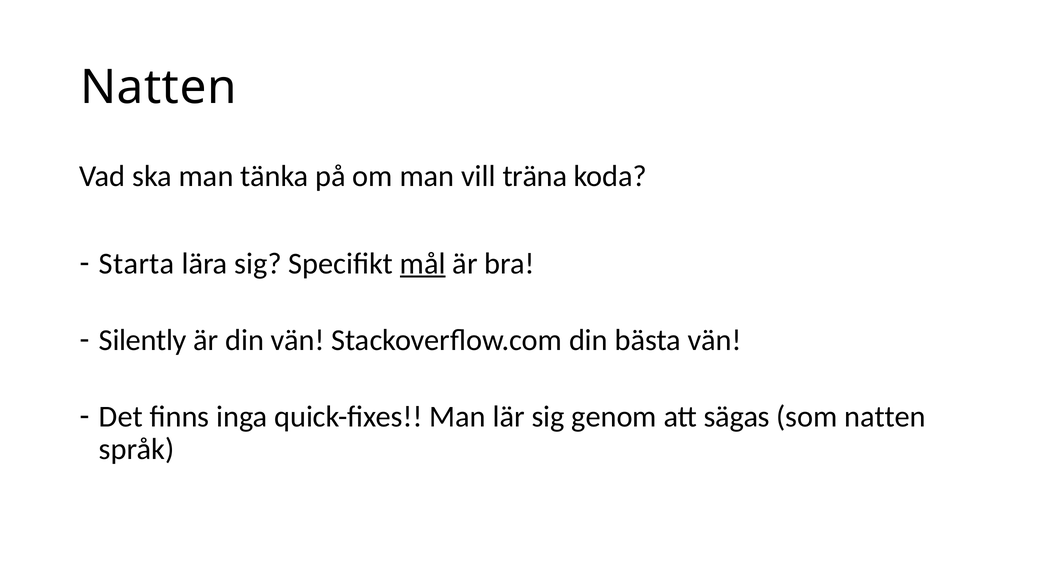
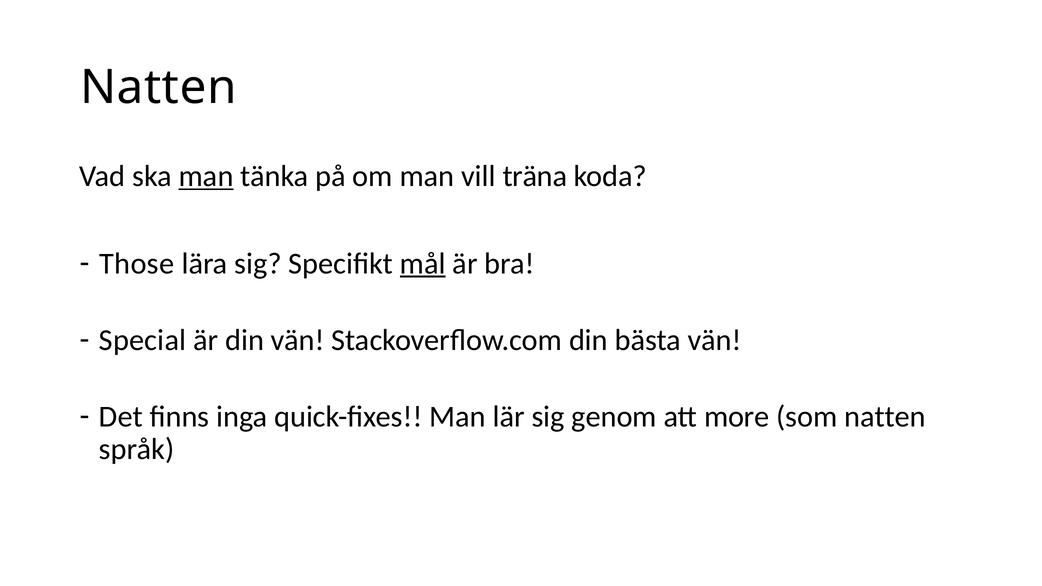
man underline: none -> present (206, 176)
Starta: Starta -> Those (137, 264)
Silently: Silently -> Special (143, 340)
sägas: sägas -> more (737, 417)
